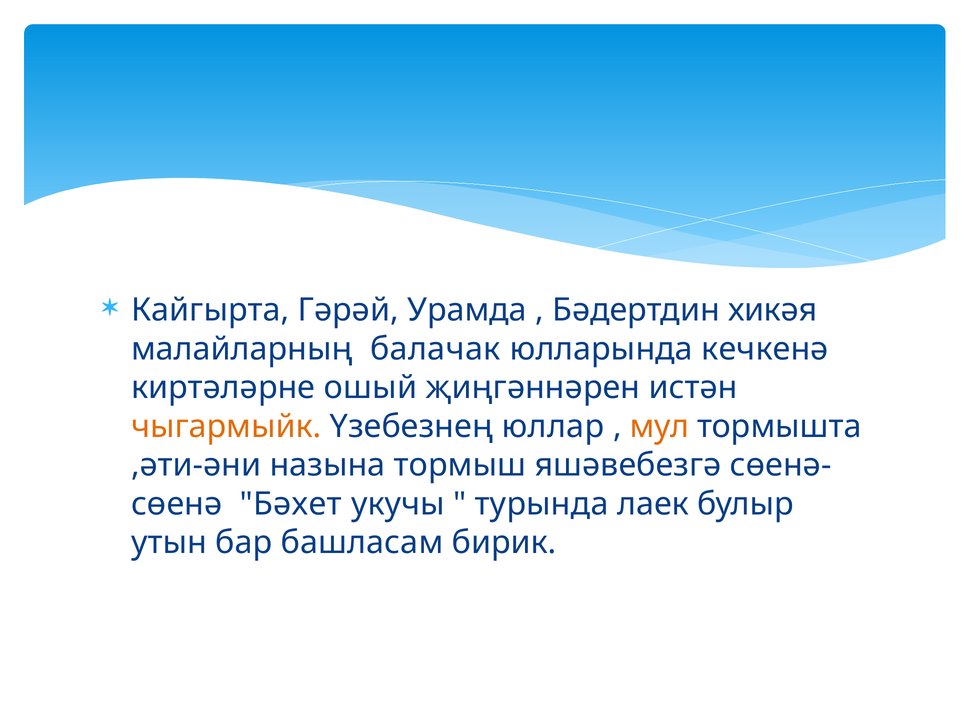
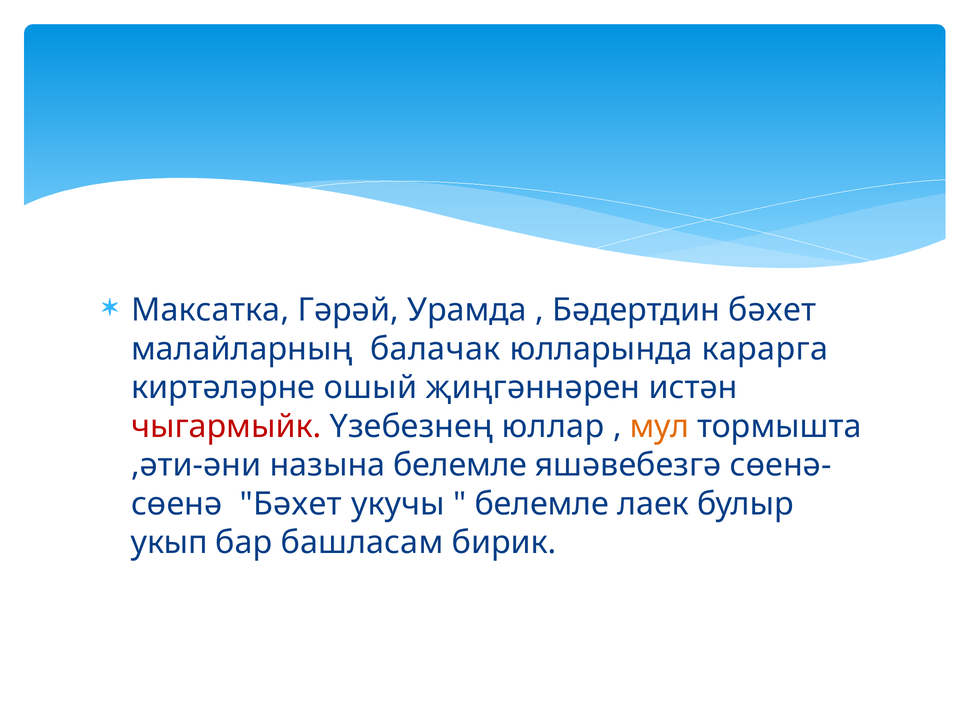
Кайгырта: Кайгырта -> Максатка (210, 310)
Бәдертдин хикәя: хикәя -> бәхет (772, 310)
кечкенә: кечкенә -> карарга (765, 349)
чыгармыйк colour: orange -> red (226, 426)
назына тормыш: тормыш -> белемле (460, 465)
турында: турында -> белемле (542, 504)
утын: утын -> укып (169, 543)
